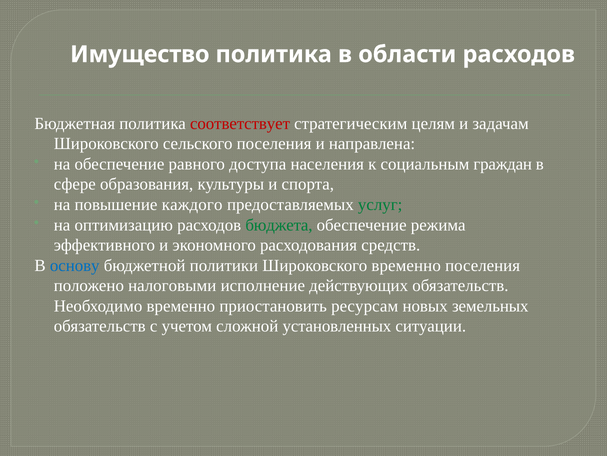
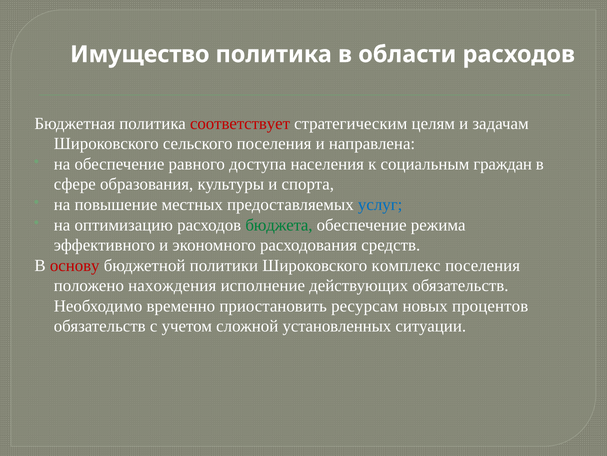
каждого: каждого -> местных (192, 204)
услуг colour: green -> blue (380, 204)
основу colour: blue -> red (75, 265)
Широковского временно: временно -> комплекс (406, 265)
налоговыми: налоговыми -> нахождения (172, 285)
земельных: земельных -> процентов (490, 306)
